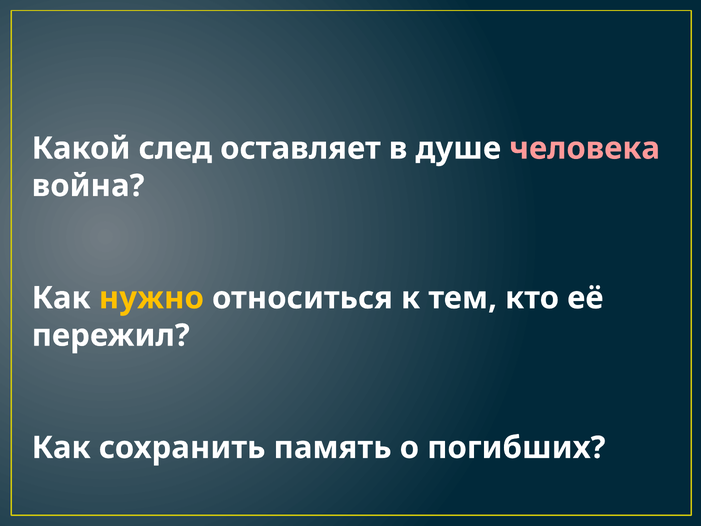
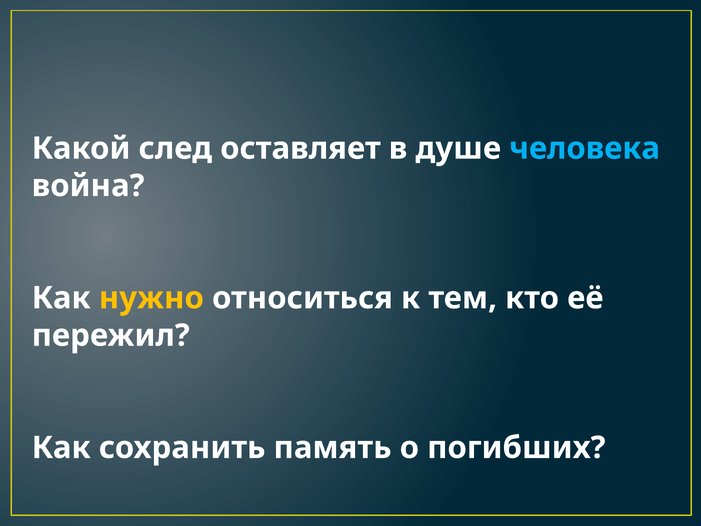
человека colour: pink -> light blue (585, 148)
